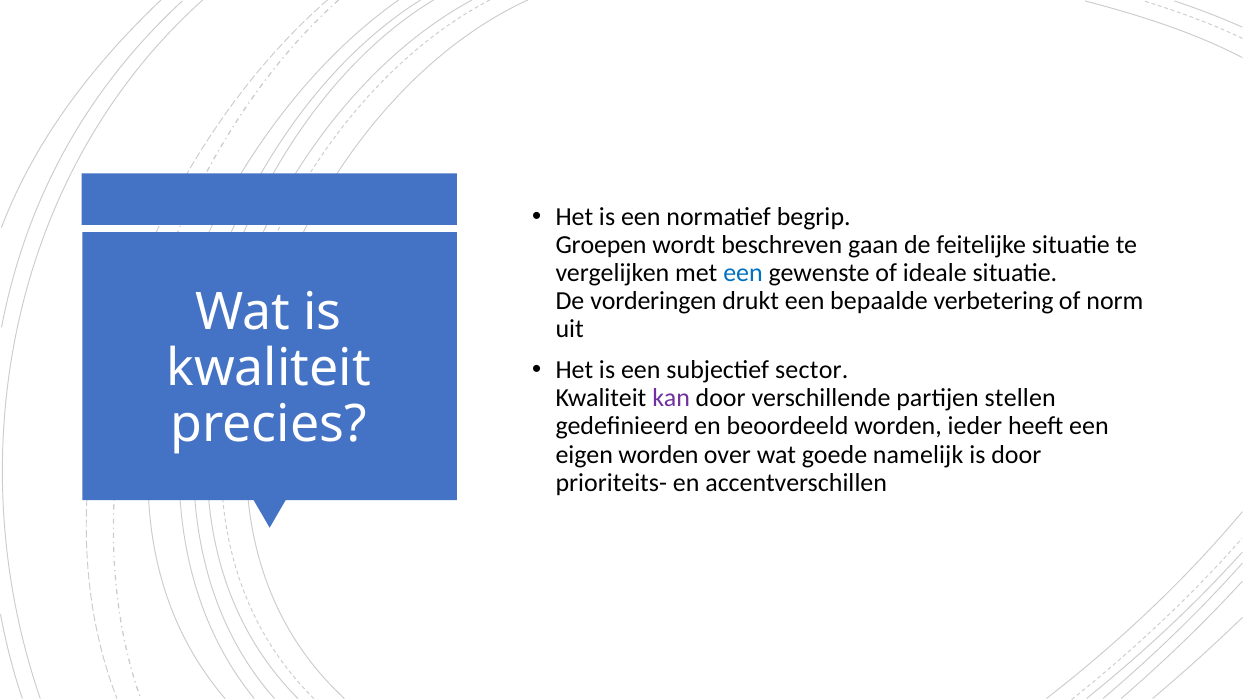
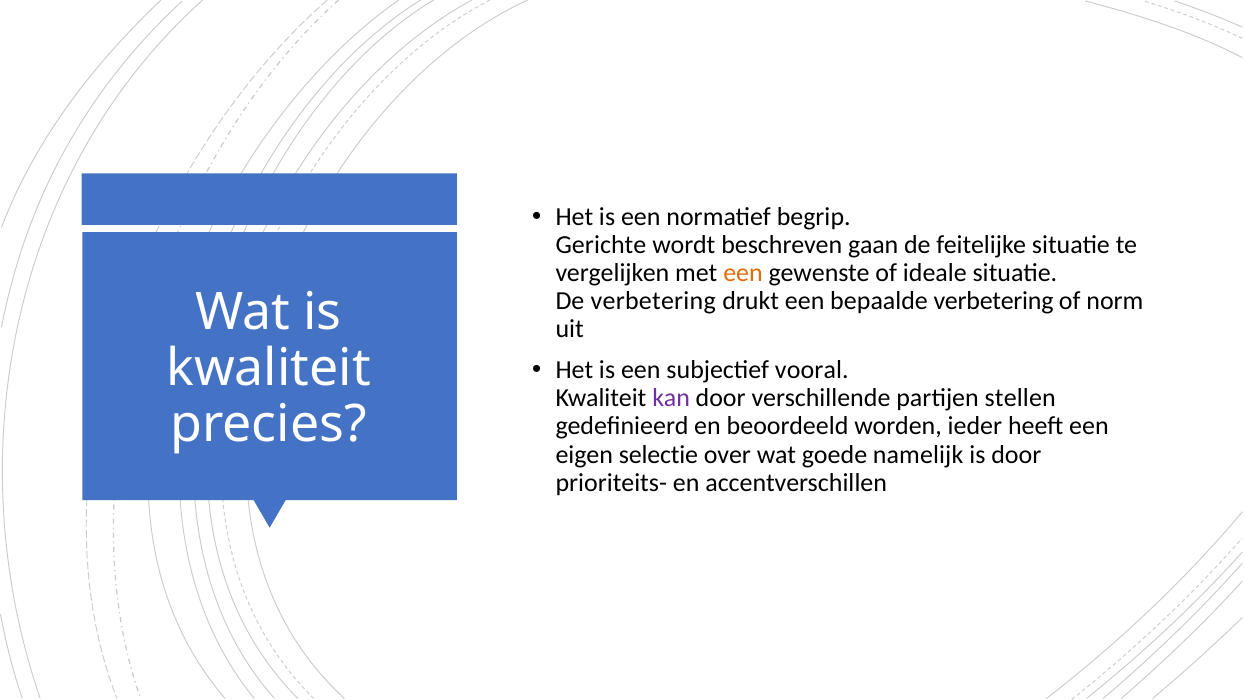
Groepen: Groepen -> Gerichte (601, 245)
een colour: blue -> orange (743, 273)
De vorderingen: vorderingen -> verbetering (653, 301)
sector: sector -> vooral (812, 371)
eigen worden: worden -> selectie (658, 455)
